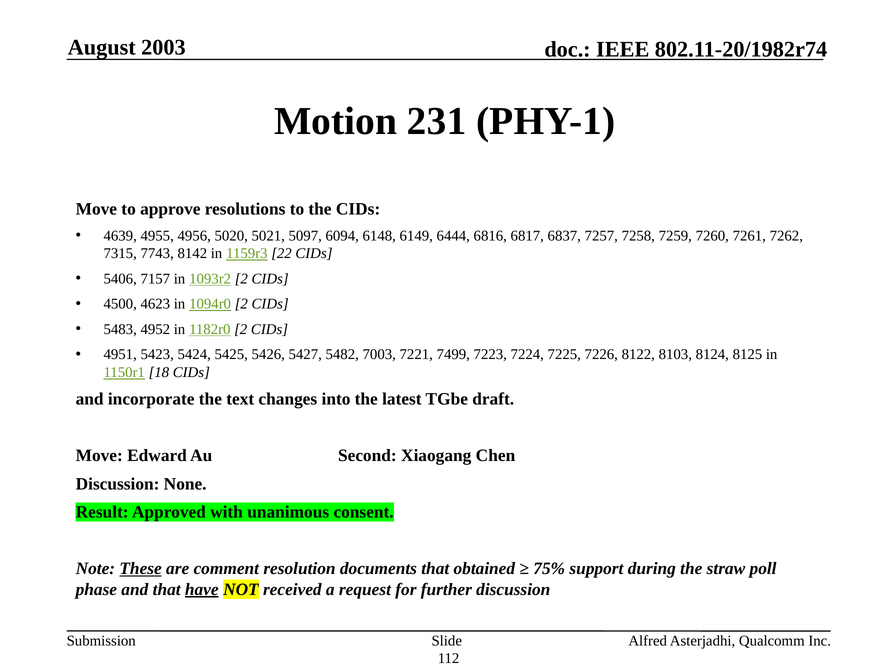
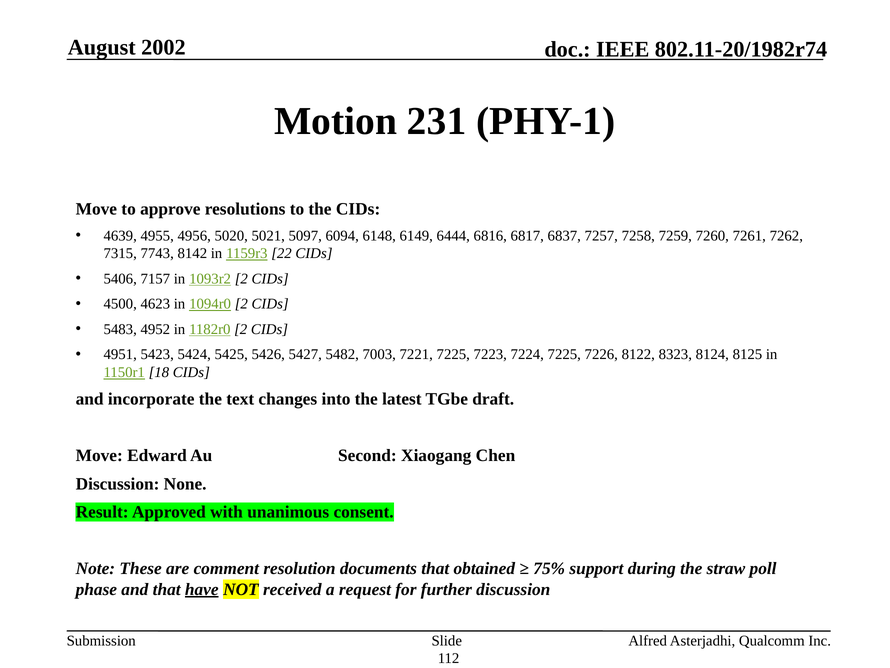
2003: 2003 -> 2002 (163, 47)
7221 7499: 7499 -> 7225 (453, 354)
8103: 8103 -> 8323 (675, 354)
These underline: present -> none (141, 568)
